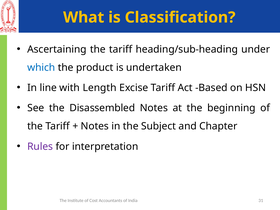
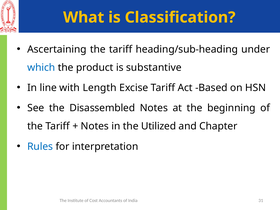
undertaken: undertaken -> substantive (154, 68)
Subject: Subject -> Utilized (159, 126)
Rules colour: purple -> blue (40, 146)
